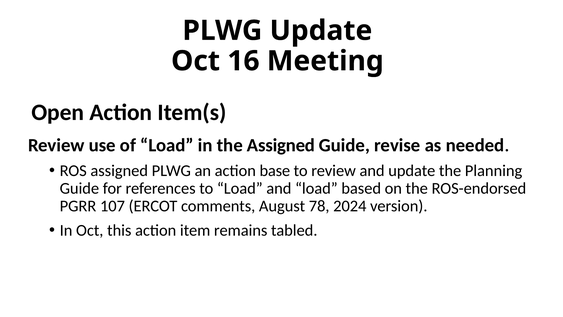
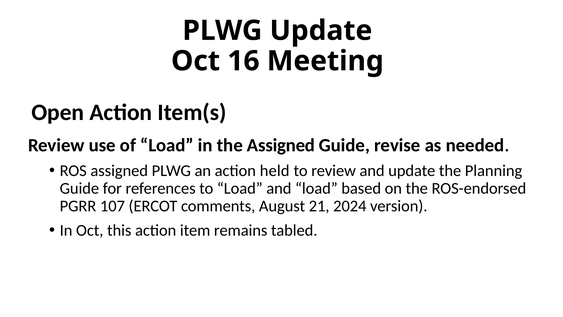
base: base -> held (275, 171)
78: 78 -> 21 (319, 206)
